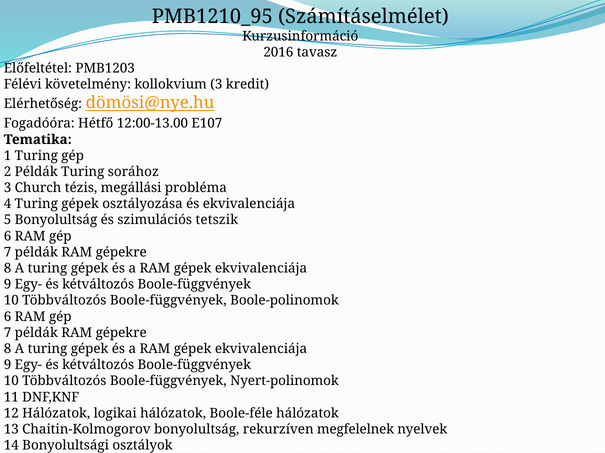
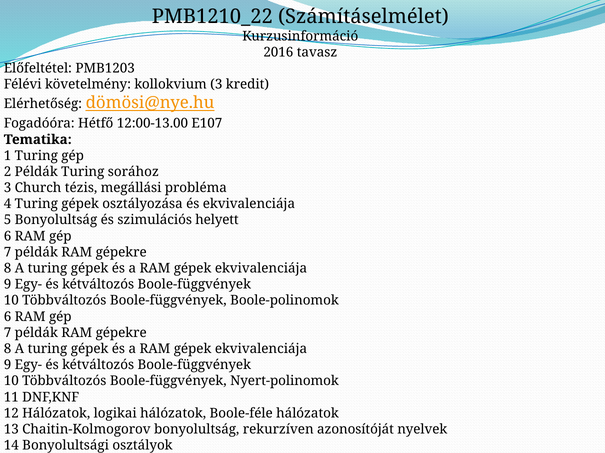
PMB1210_95: PMB1210_95 -> PMB1210_22 (212, 16)
tetszik: tetszik -> helyett (217, 220)
megfelelnek: megfelelnek -> azonosítóját (356, 430)
